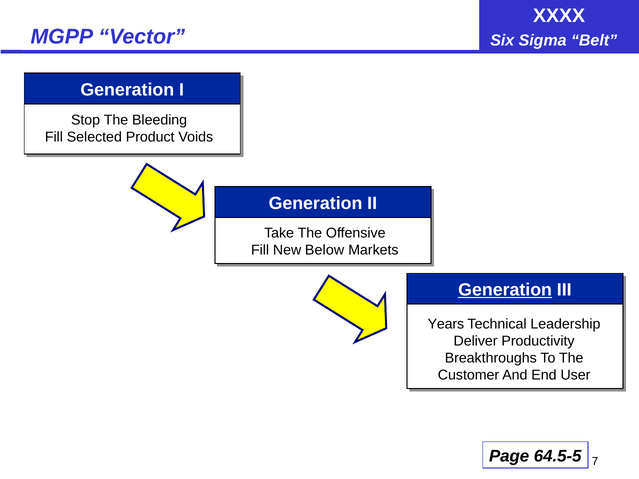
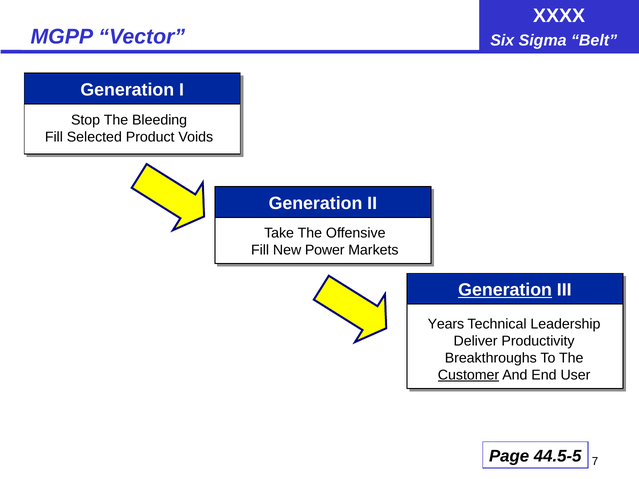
Below: Below -> Power (325, 250)
Customer underline: none -> present (469, 375)
64.5-5: 64.5-5 -> 44.5-5 (558, 456)
